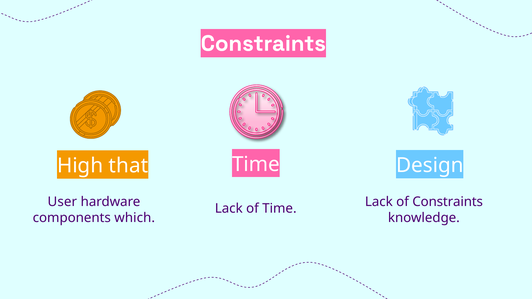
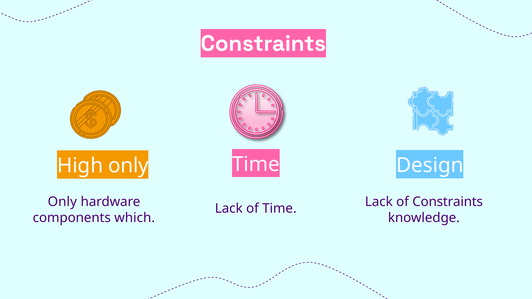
High that: that -> only (129, 166)
User: User -> Only (62, 202)
